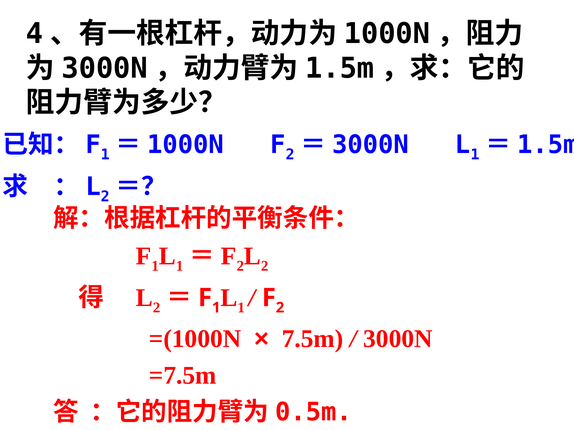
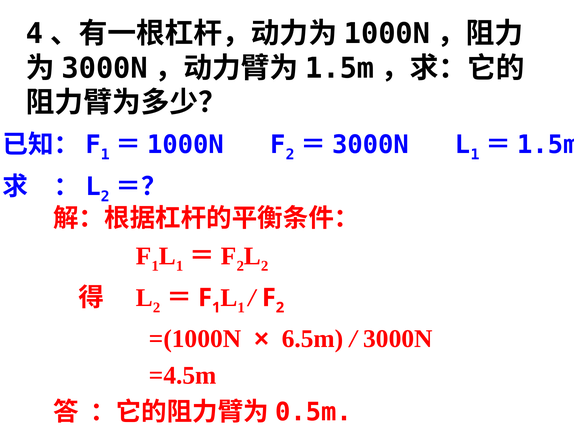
7.5m: 7.5m -> 6.5m (313, 339)
=7.5m: =7.5m -> =4.5m (183, 376)
